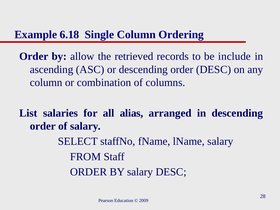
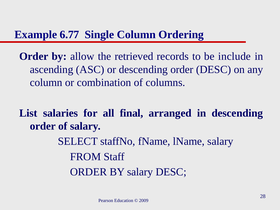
6.18: 6.18 -> 6.77 (69, 35)
alias: alias -> final (132, 113)
